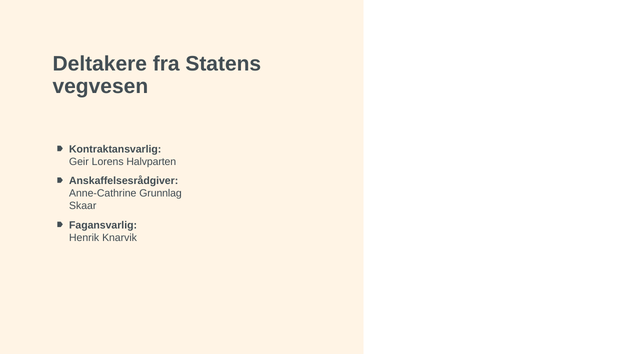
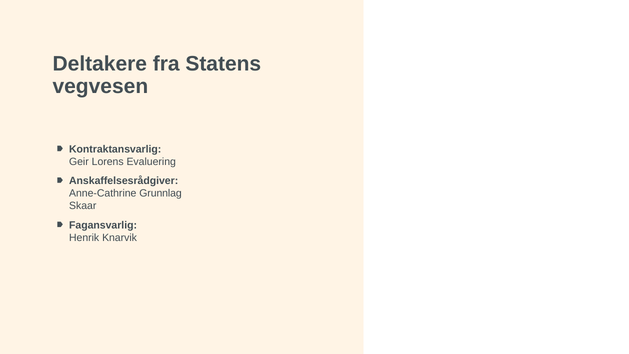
Halvparten: Halvparten -> Evaluering (151, 162)
